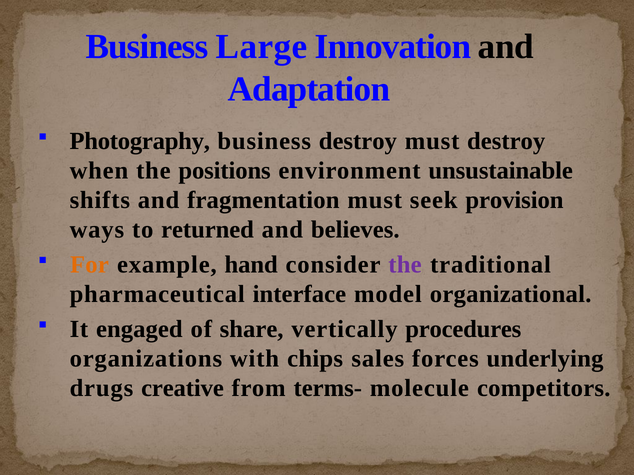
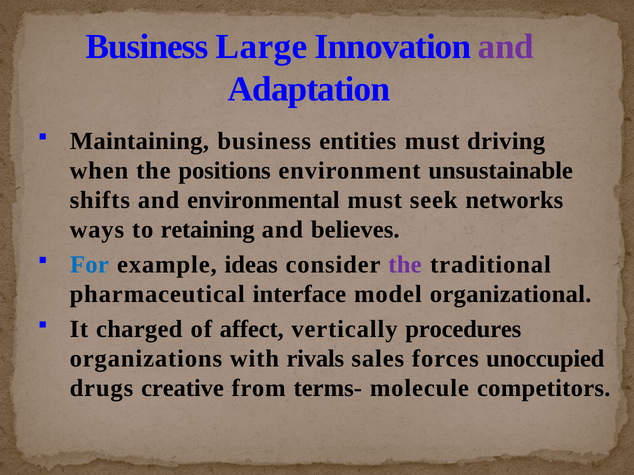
and colour: black -> purple (506, 47)
Photography: Photography -> Maintaining (139, 141)
business destroy: destroy -> entities (358, 141)
must destroy: destroy -> driving (506, 141)
fragmentation: fragmentation -> environmental (263, 200)
provision: provision -> networks (514, 200)
returned: returned -> retaining (208, 230)
For colour: orange -> blue (89, 265)
hand: hand -> ideas (251, 265)
engaged: engaged -> charged (139, 329)
share: share -> affect (252, 329)
chips: chips -> rivals (315, 359)
underlying: underlying -> unoccupied (545, 359)
